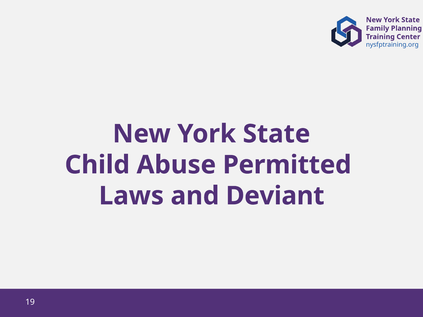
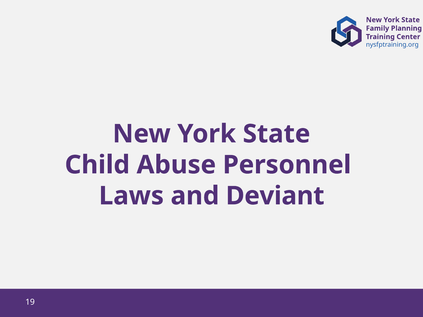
Permitted: Permitted -> Personnel (287, 165)
